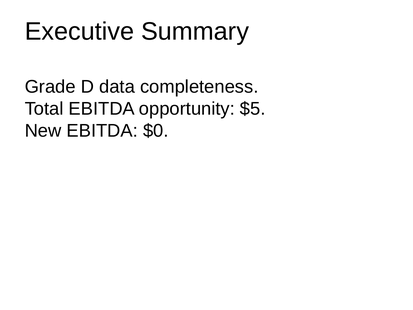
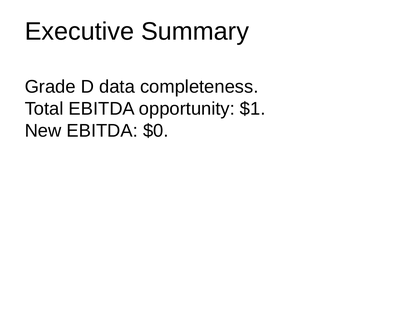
$5: $5 -> $1 (253, 109)
